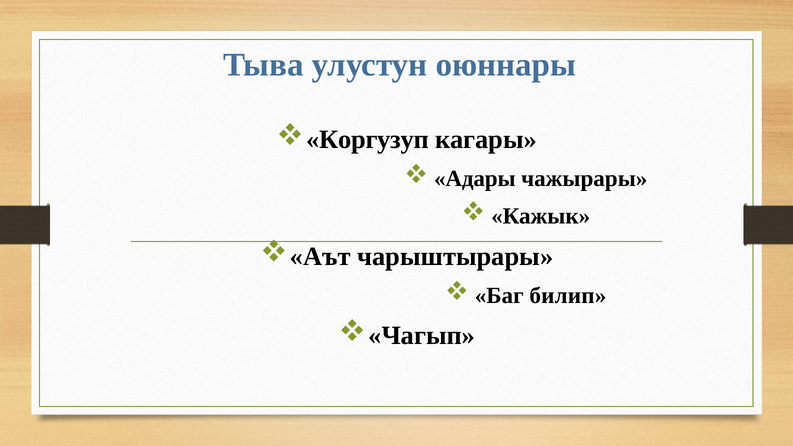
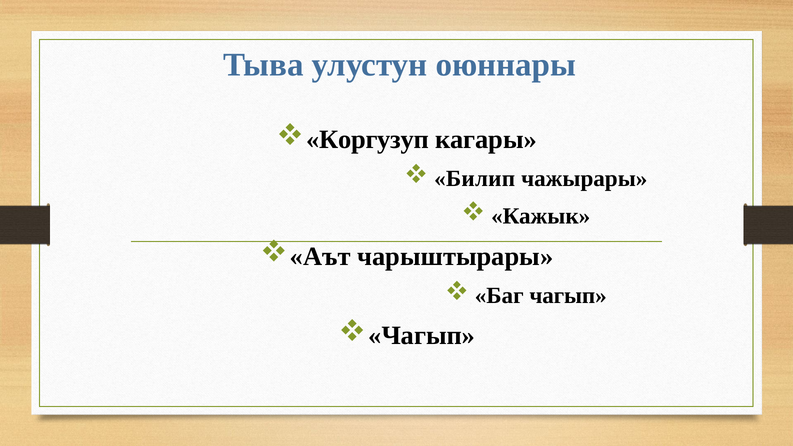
Адары: Адары -> Билип (475, 179)
Баг билип: билип -> чагып (568, 295)
